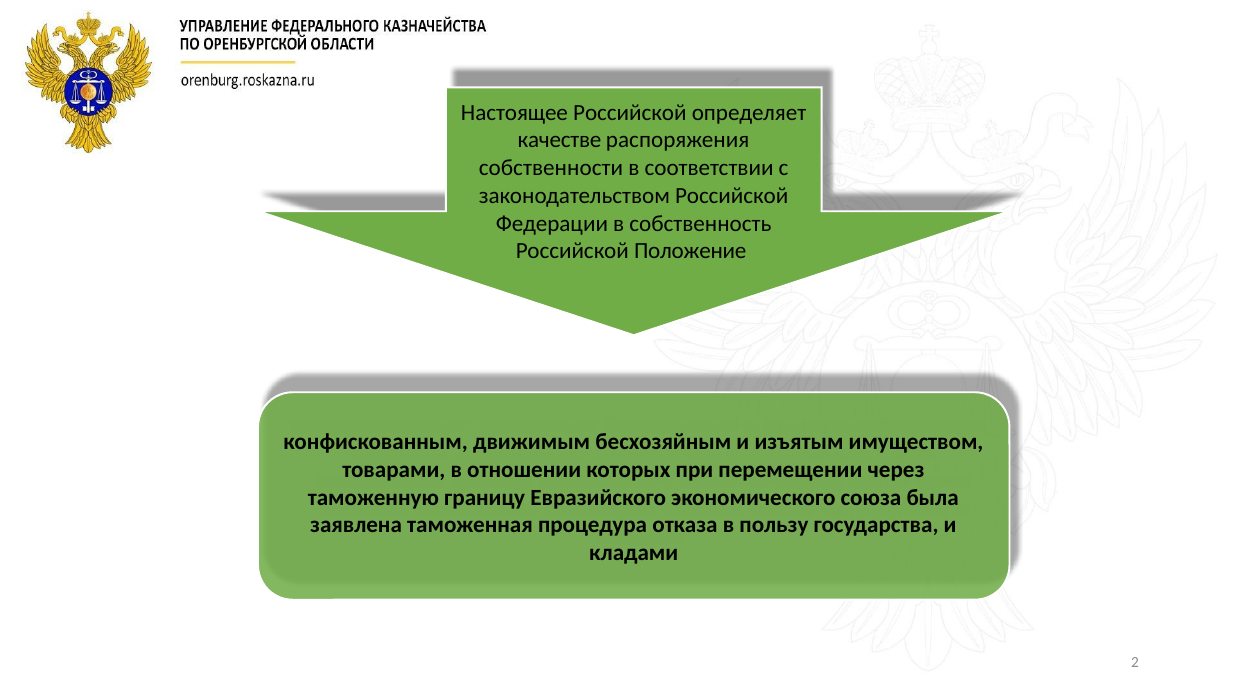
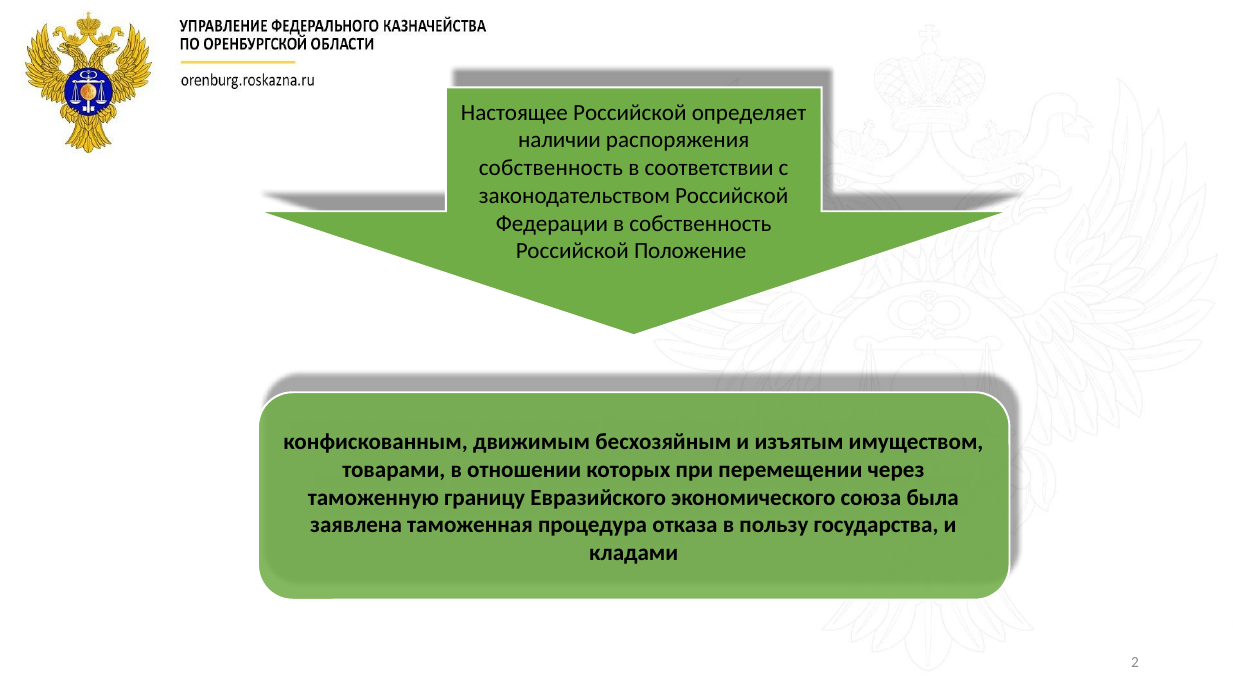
качестве: качестве -> наличии (559, 140)
собственности: собственности -> собственность (551, 168)
